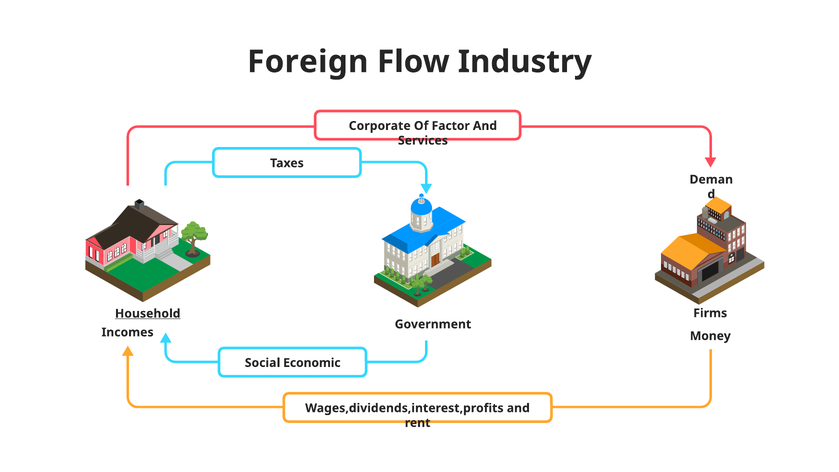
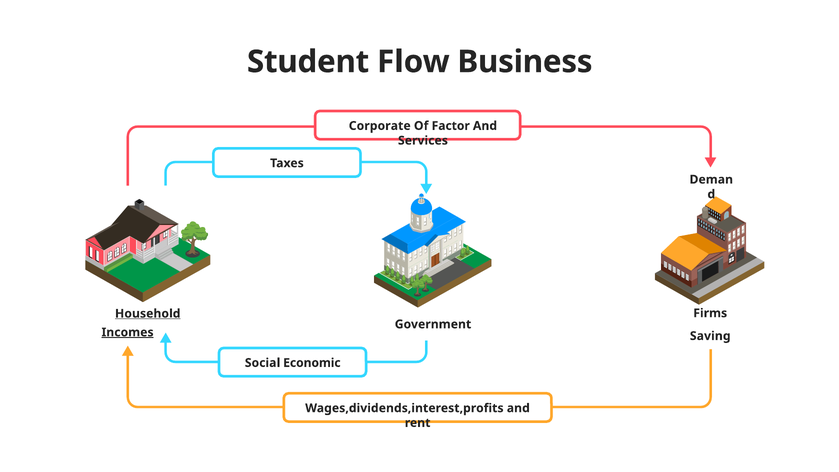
Foreign: Foreign -> Student (308, 62)
Industry: Industry -> Business (525, 62)
Incomes underline: none -> present (128, 332)
Money: Money -> Saving (710, 336)
